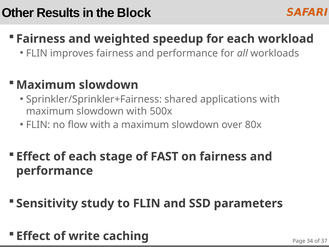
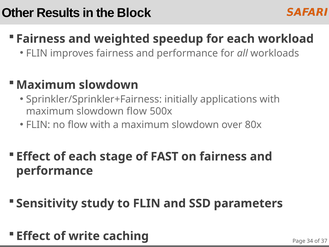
shared: shared -> initially (181, 99)
slowdown with: with -> flow (137, 111)
